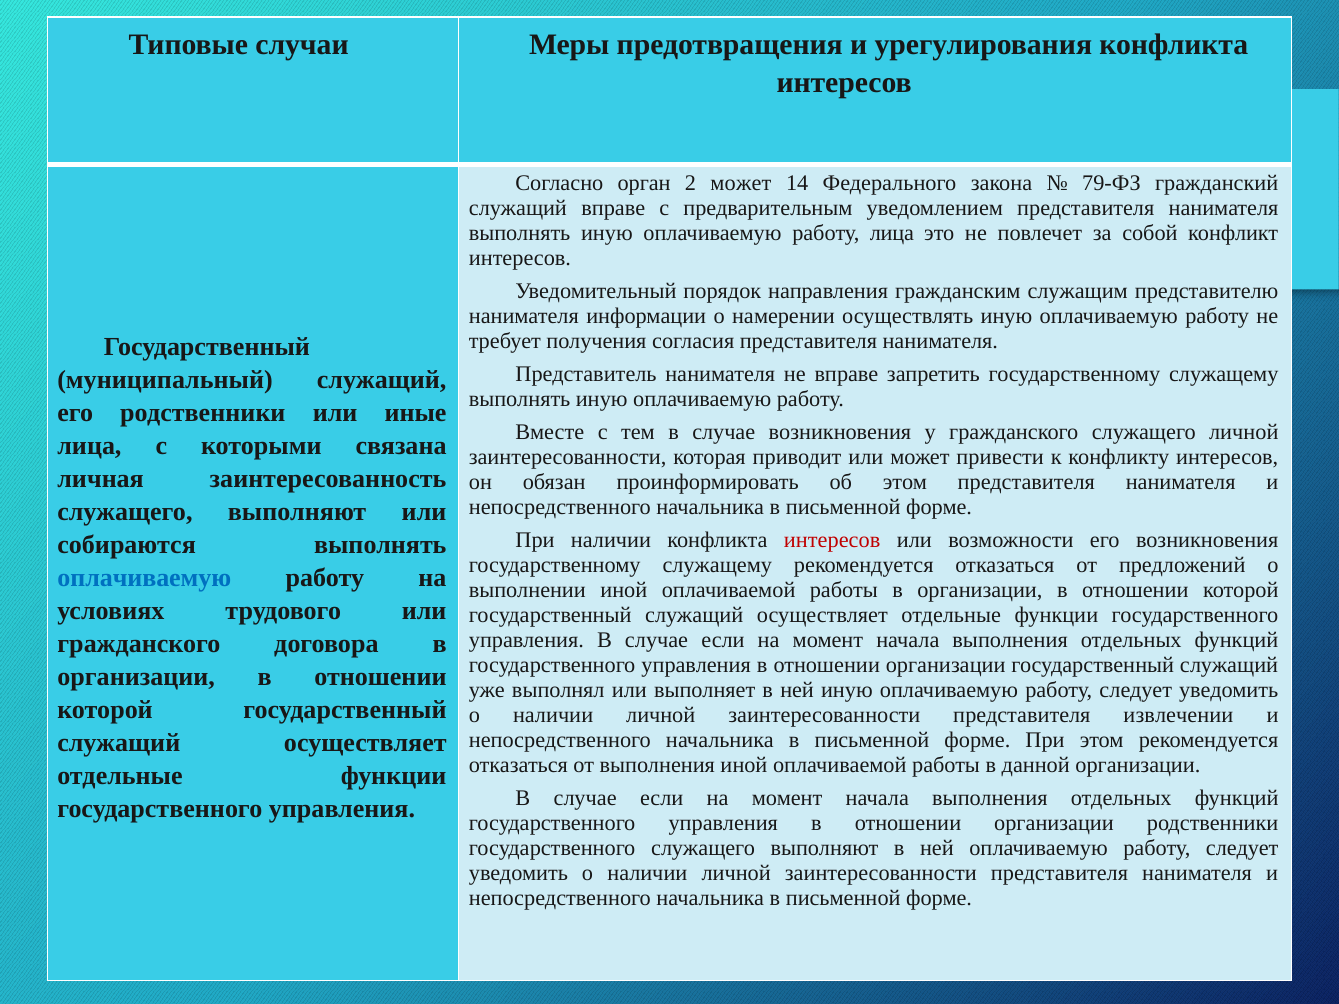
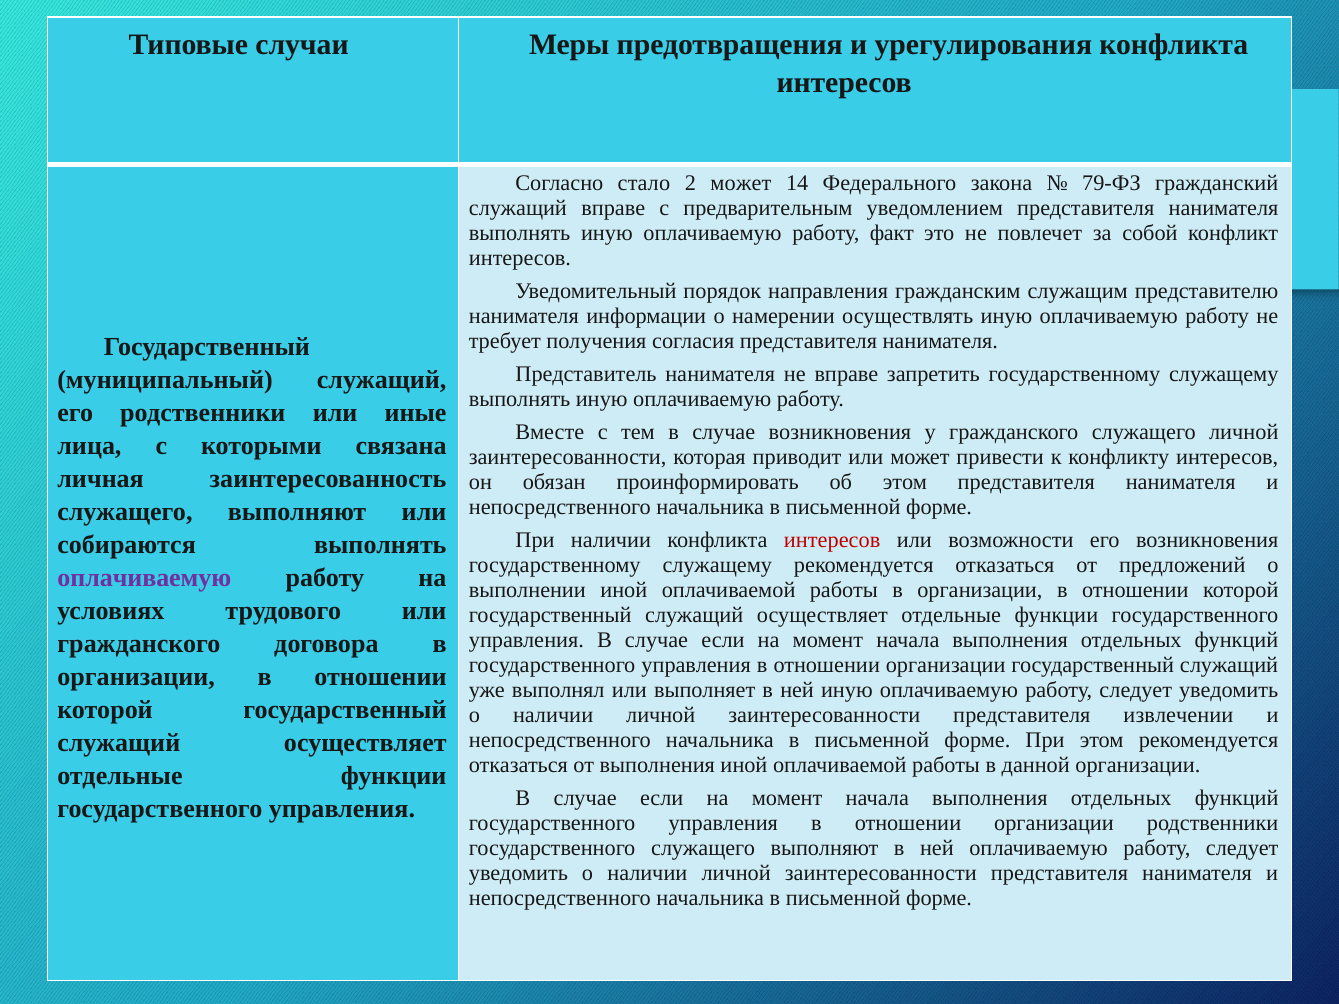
орган: орган -> стало (644, 183)
работу лица: лица -> факт (892, 233)
оплачиваемую colour: blue -> purple (144, 578)
